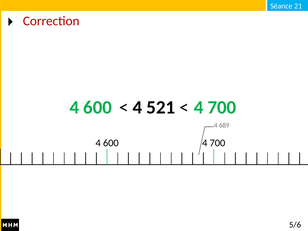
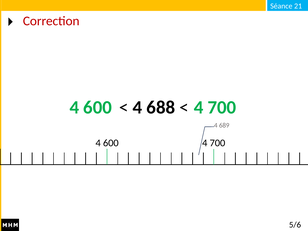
521: 521 -> 688 (161, 107)
